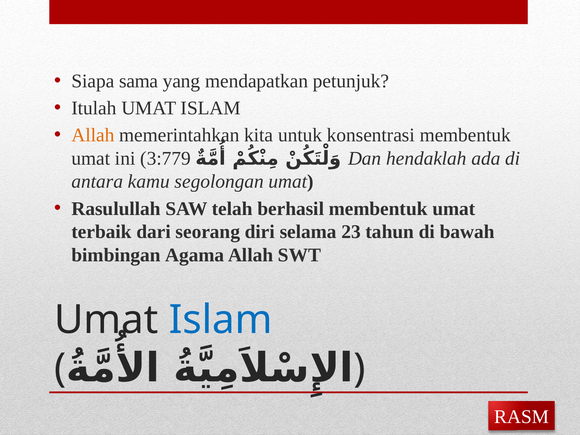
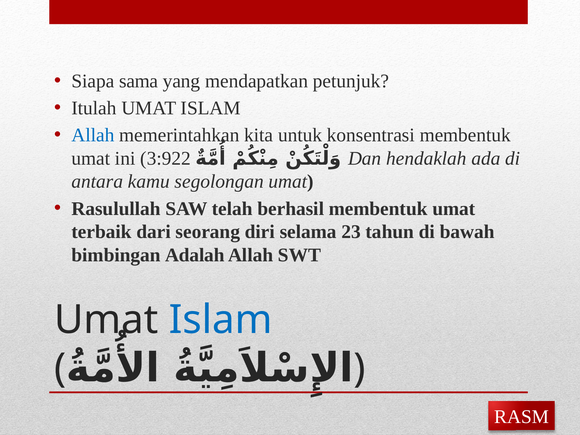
Allah colour: orange -> blue (93, 135)
3:779: 3:779 -> 3:922 (165, 158)
Agama: Agama -> Adalah (195, 255)
